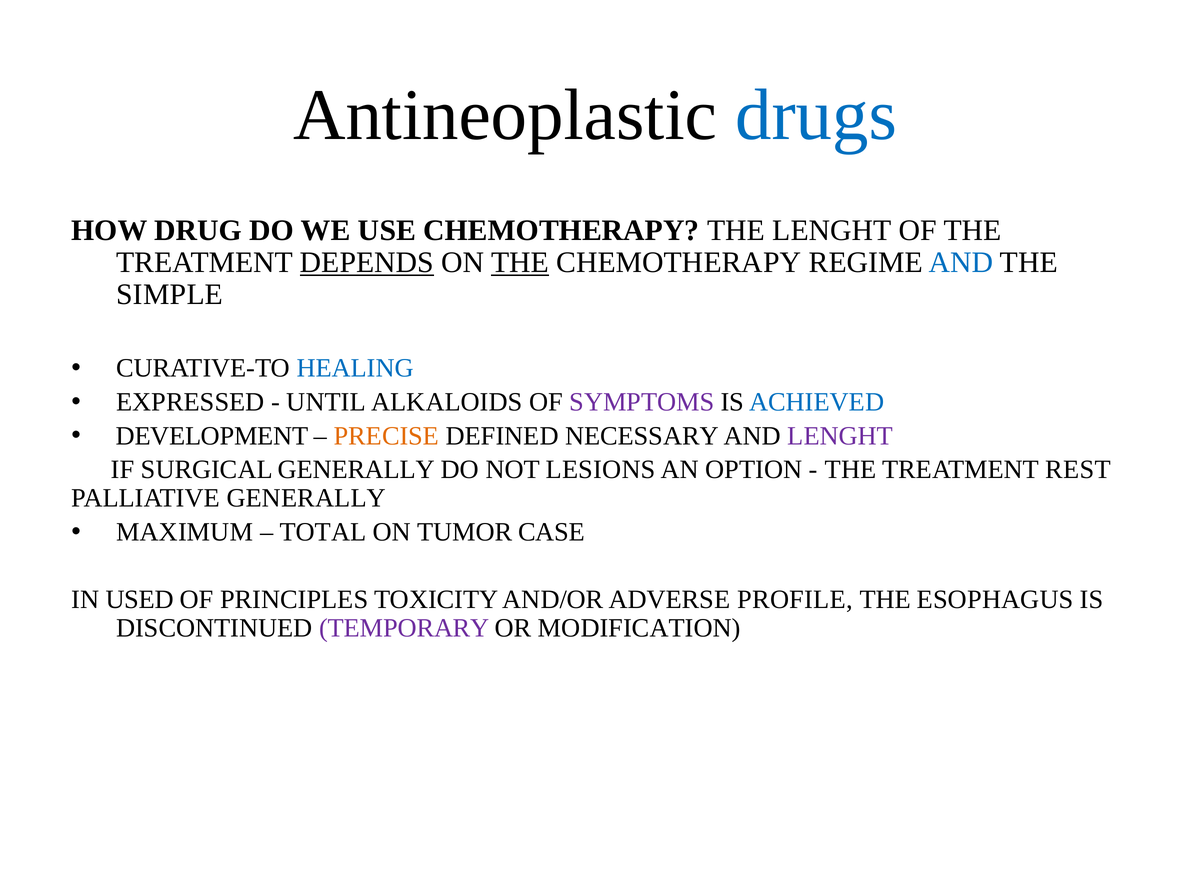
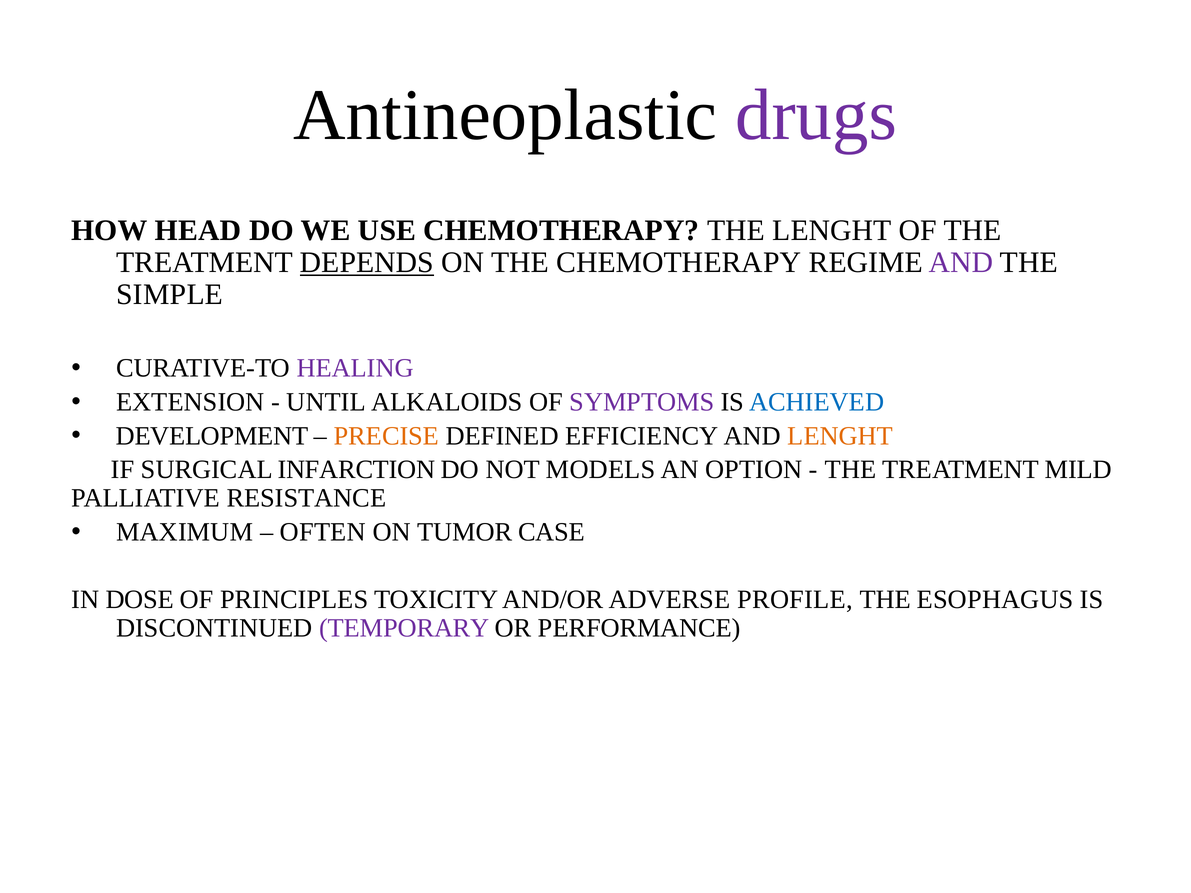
drugs colour: blue -> purple (816, 115)
DRUG: DRUG -> HEAD (198, 230)
THE underline: present -> none (520, 262)
AND colour: blue -> purple (961, 262)
HEALING colour: blue -> purple (355, 368)
EXPRESSED: EXPRESSED -> EXTENSION (190, 402)
NECESSARY: NECESSARY -> EFFICIENCY (642, 436)
LENGHT colour: purple -> orange (840, 436)
SURGICAL GENERALLY: GENERALLY -> INFARCTION (356, 470)
LESIONS: LESIONS -> MODELS (601, 470)
REST: REST -> MILD (1078, 470)
PALLIATIVE GENERALLY: GENERALLY -> RESISTANCE (306, 498)
TOTAL: TOTAL -> OFTEN (323, 532)
USED: USED -> DOSE (140, 600)
MODIFICATION: MODIFICATION -> PERFORMANCE (639, 628)
